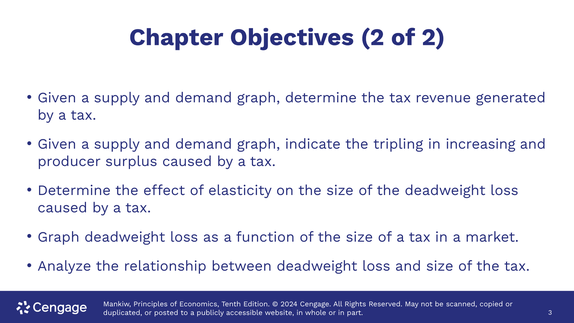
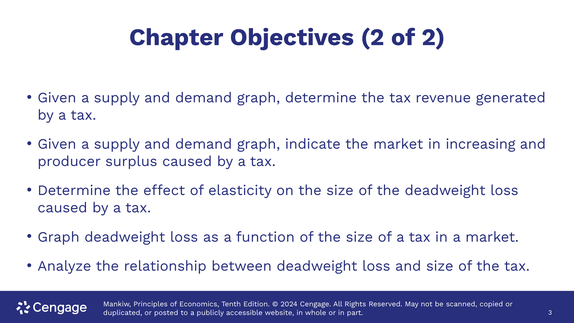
the tripling: tripling -> market (398, 144)
